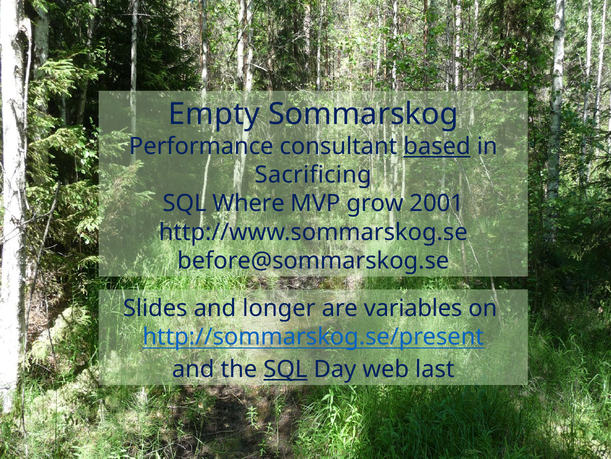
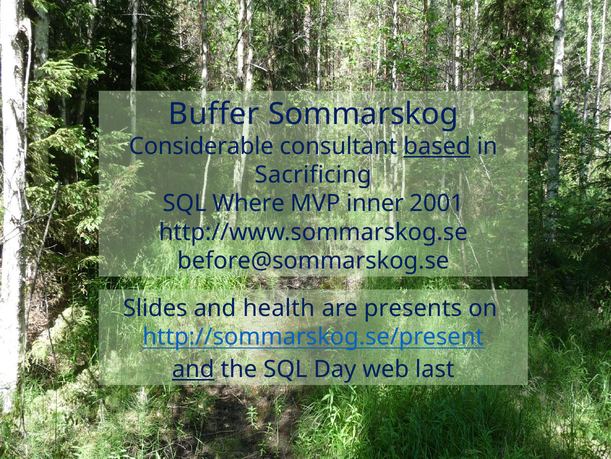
Empty: Empty -> Buffer (214, 114)
Performance: Performance -> Considerable (201, 146)
grow: grow -> inner (375, 203)
longer: longer -> health (279, 308)
variables: variables -> presents (413, 308)
and underline: none -> present (193, 369)
SQL underline: present -> none (285, 369)
